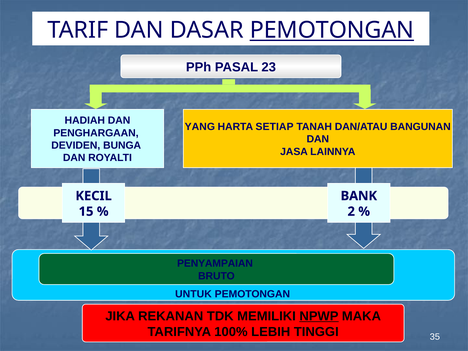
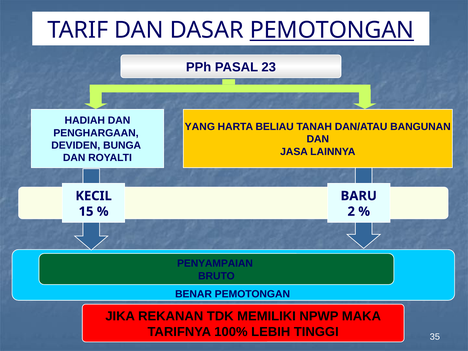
SETIAP: SETIAP -> BELIAU (275, 127)
BANK: BANK -> BARU (359, 196)
UNTUK: UNTUK -> BENAR (194, 294)
NPWP underline: present -> none (319, 316)
